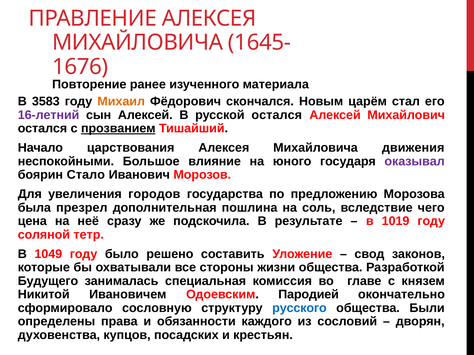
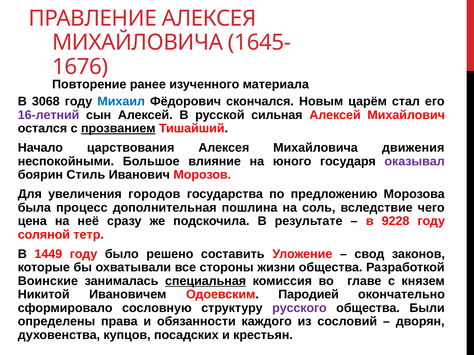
3583: 3583 -> 3068 (46, 102)
Михаил colour: orange -> blue (121, 102)
русской остался: остался -> сильная (277, 115)
Стало: Стало -> Стиль (86, 175)
презрел: презрел -> процесс (82, 208)
1019: 1019 -> 9228 (396, 221)
1049: 1049 -> 1449 (48, 254)
Будущего: Будущего -> Воинские (48, 281)
специальная underline: none -> present (206, 281)
русского colour: blue -> purple (299, 308)
